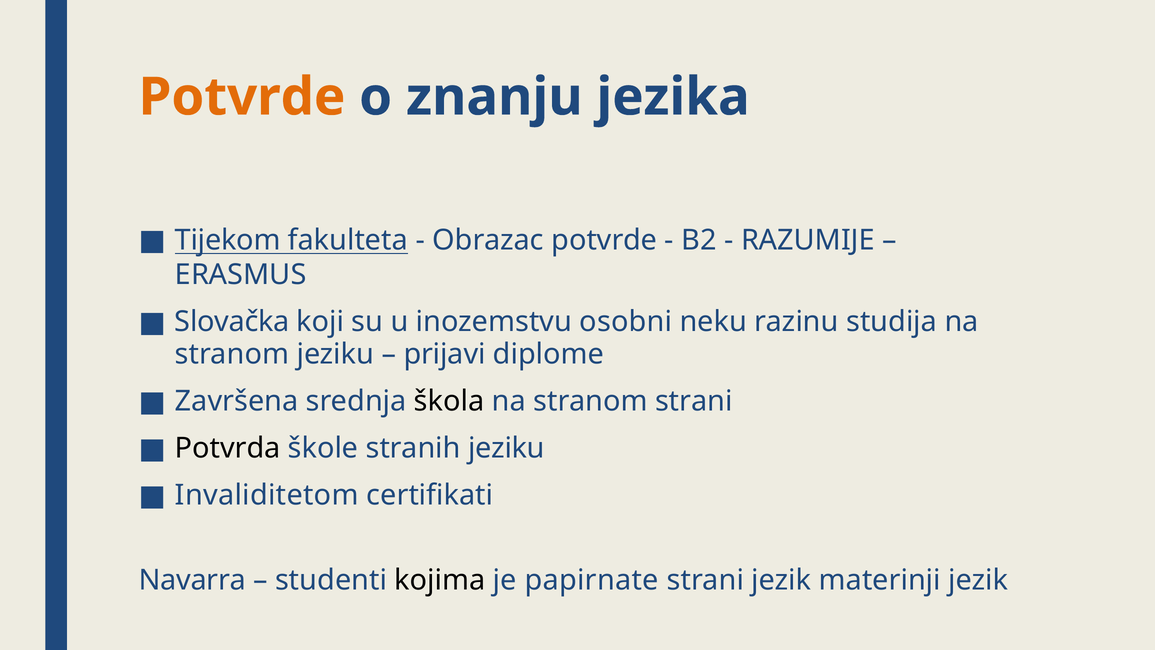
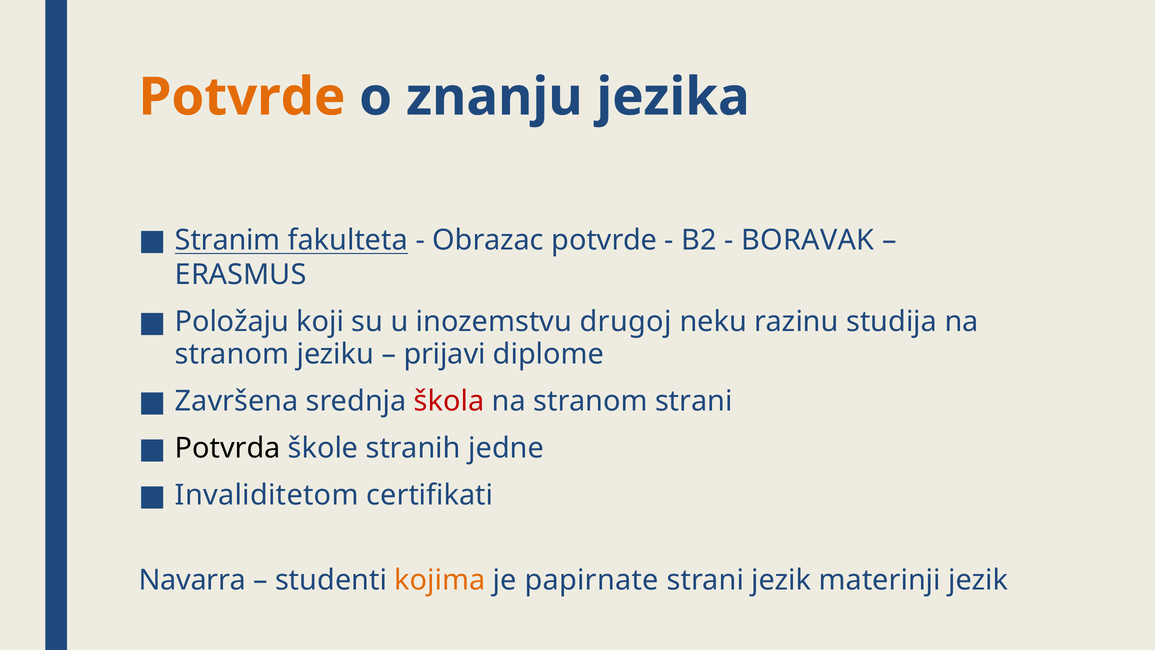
Tijekom: Tijekom -> Stranim (228, 240)
RAZUMIJE: RAZUMIJE -> BORAVAK (808, 240)
Slovačka: Slovačka -> Položaju (232, 322)
osobni: osobni -> drugoj (626, 322)
škola colour: black -> red (449, 401)
stranih jeziku: jeziku -> jedne (506, 448)
kojima colour: black -> orange (440, 580)
